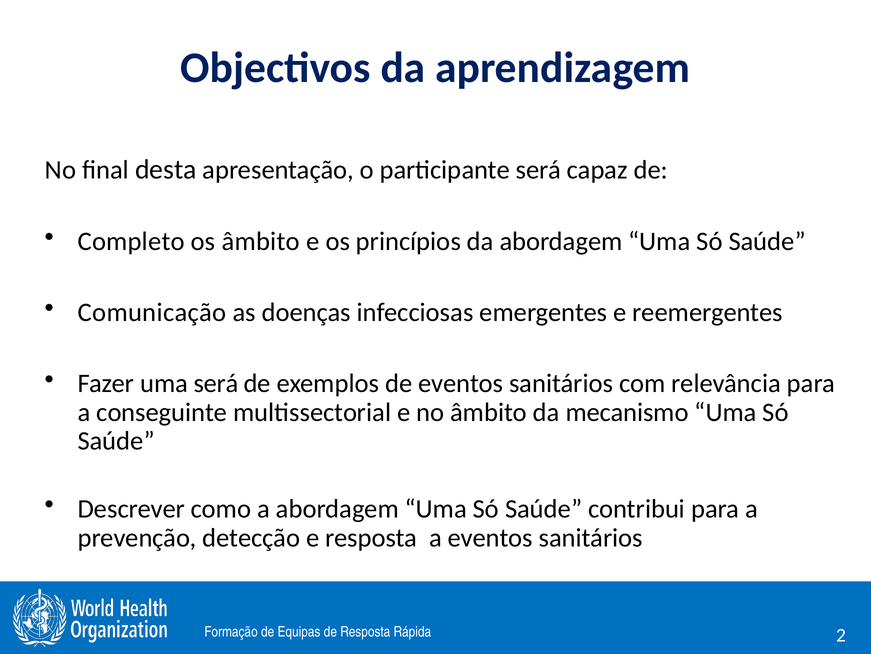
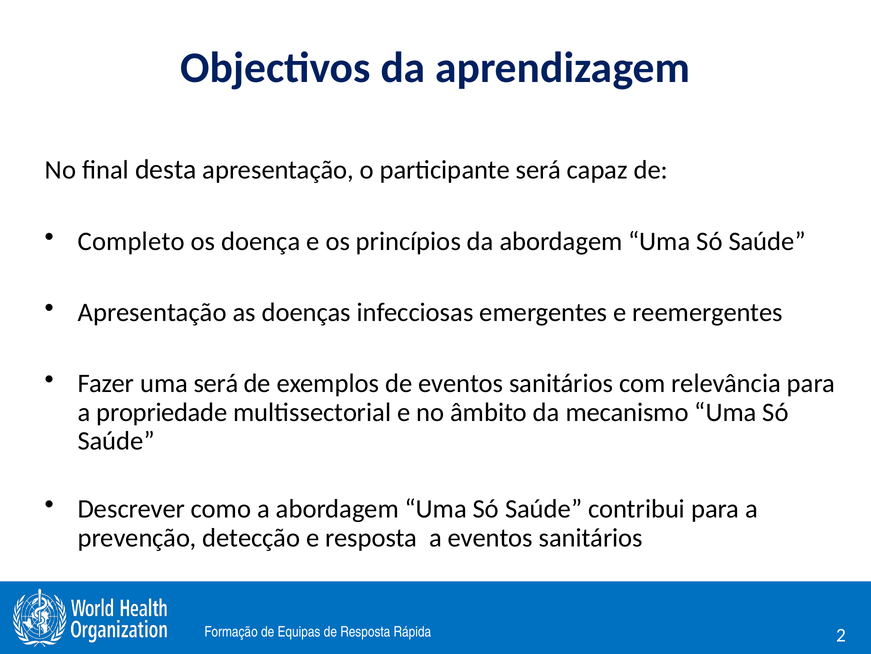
os âmbito: âmbito -> doença (261, 241)
Comunicação: Comunicação -> Apresentação (152, 312)
conseguinte: conseguinte -> propriedade (162, 412)
